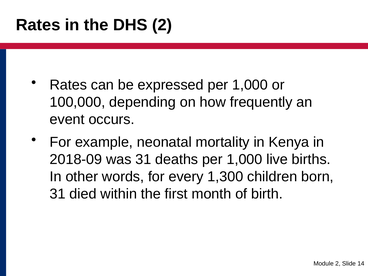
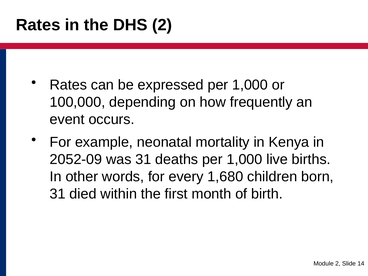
2018-09: 2018-09 -> 2052-09 (76, 159)
1,300: 1,300 -> 1,680 (225, 177)
